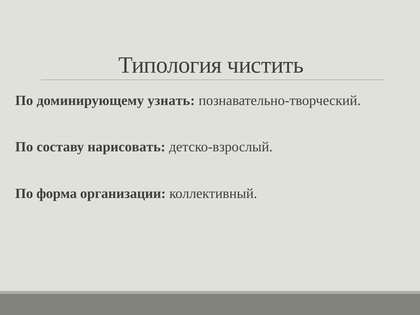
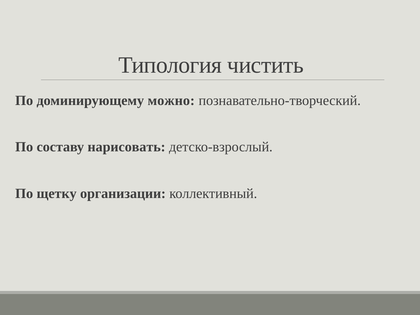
узнать: узнать -> можно (171, 100)
форма: форма -> щетку (57, 194)
